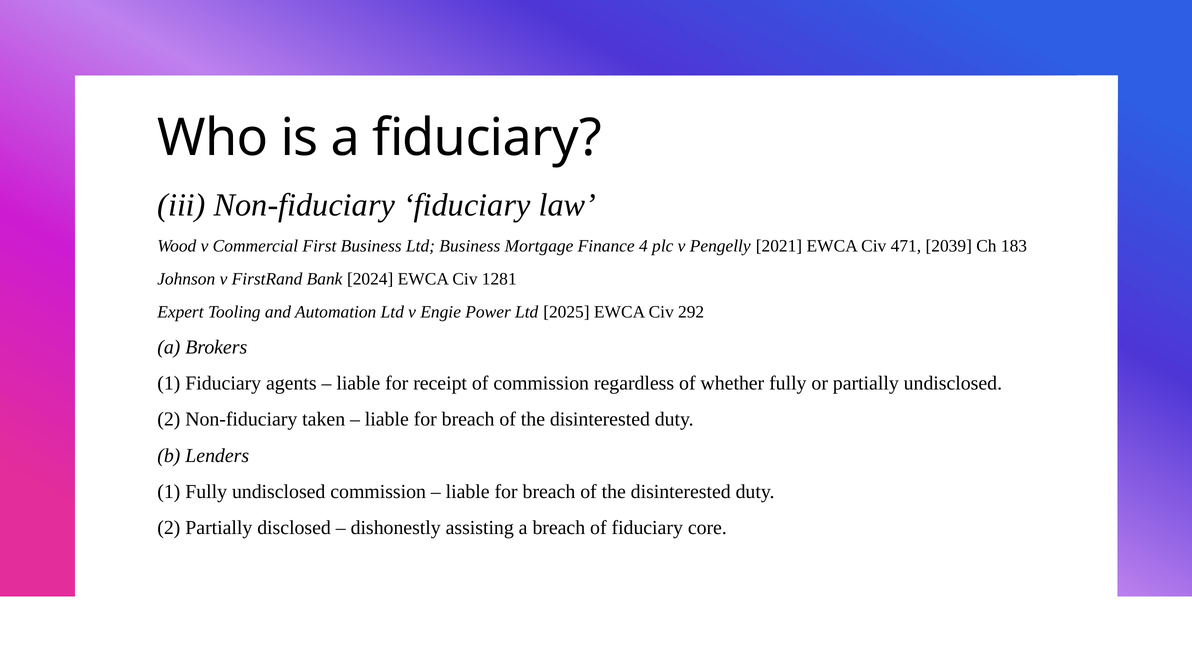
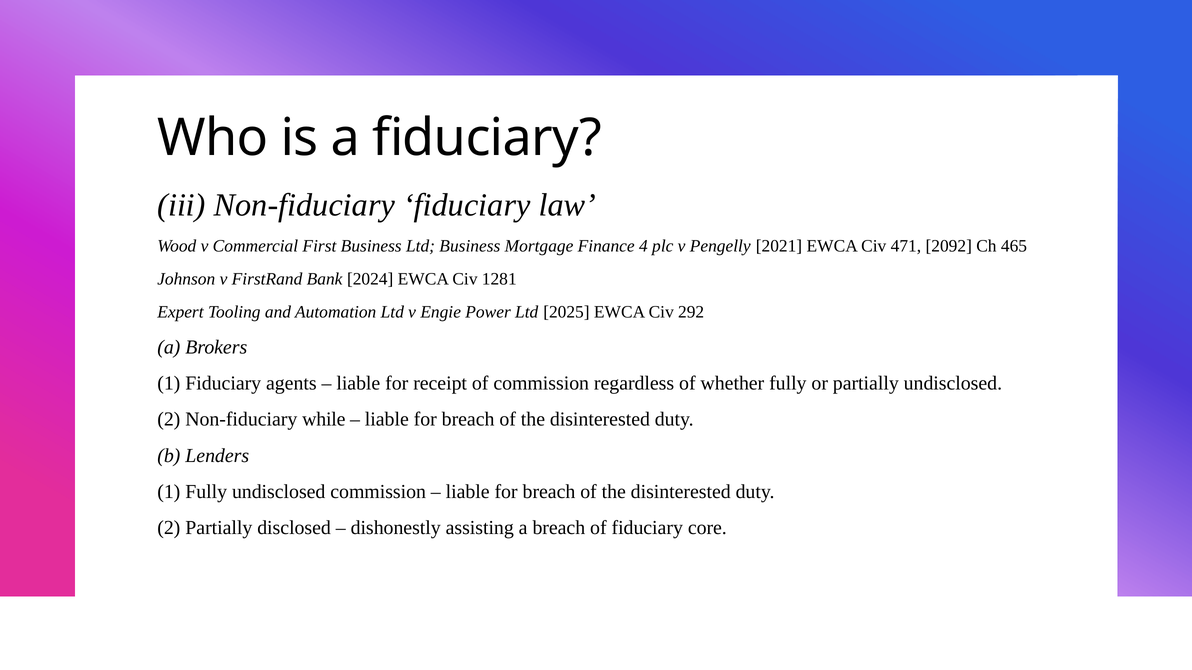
2039: 2039 -> 2092 (949, 246)
183: 183 -> 465 (1014, 246)
taken: taken -> while (324, 420)
